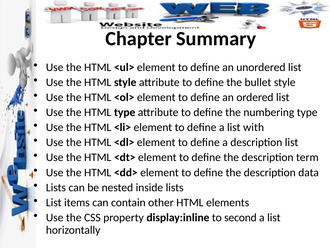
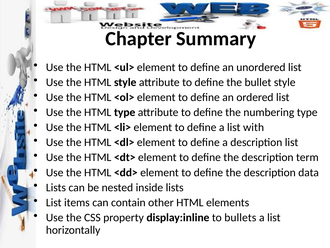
second: second -> bullets (240, 217)
